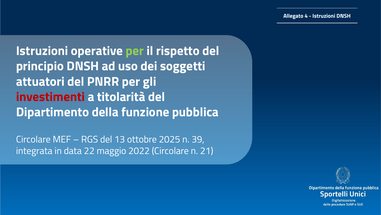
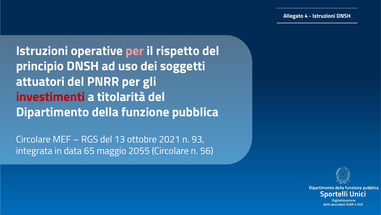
per colour: light green -> pink (135, 51)
2025: 2025 -> 2021 (170, 139)
39: 39 -> 93 (198, 139)
22: 22 -> 65 (89, 150)
2022: 2022 -> 2055 (139, 150)
21: 21 -> 56 (207, 150)
